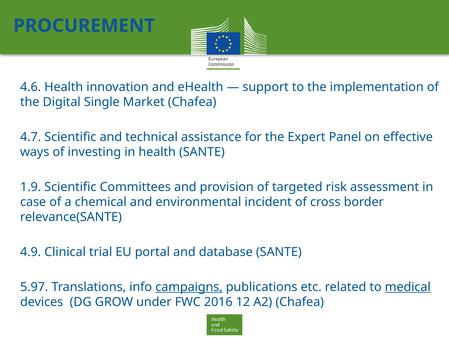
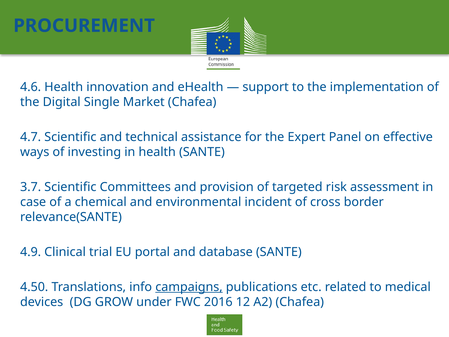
1.9: 1.9 -> 3.7 (31, 187)
5.97: 5.97 -> 4.50 (34, 287)
medical underline: present -> none (408, 287)
